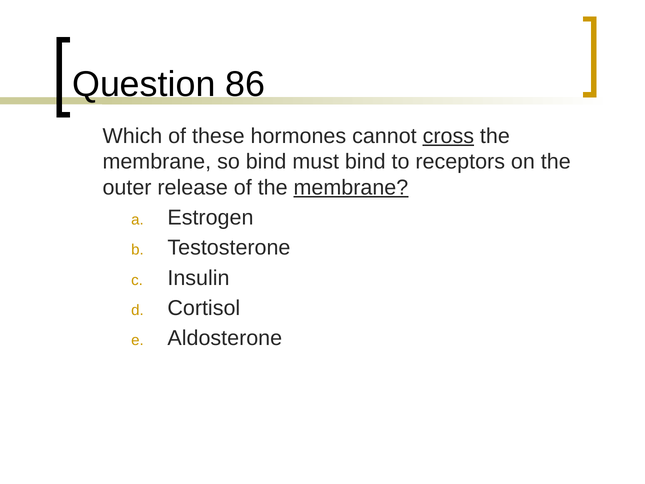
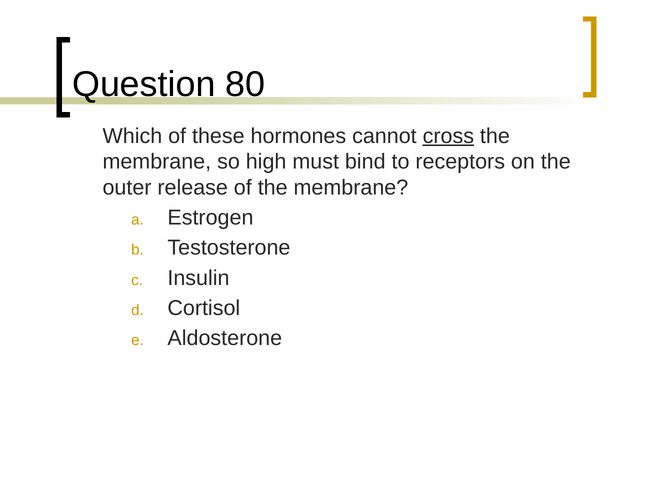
86: 86 -> 80 (245, 84)
so bind: bind -> high (266, 162)
membrane underline: present -> none (351, 187)
